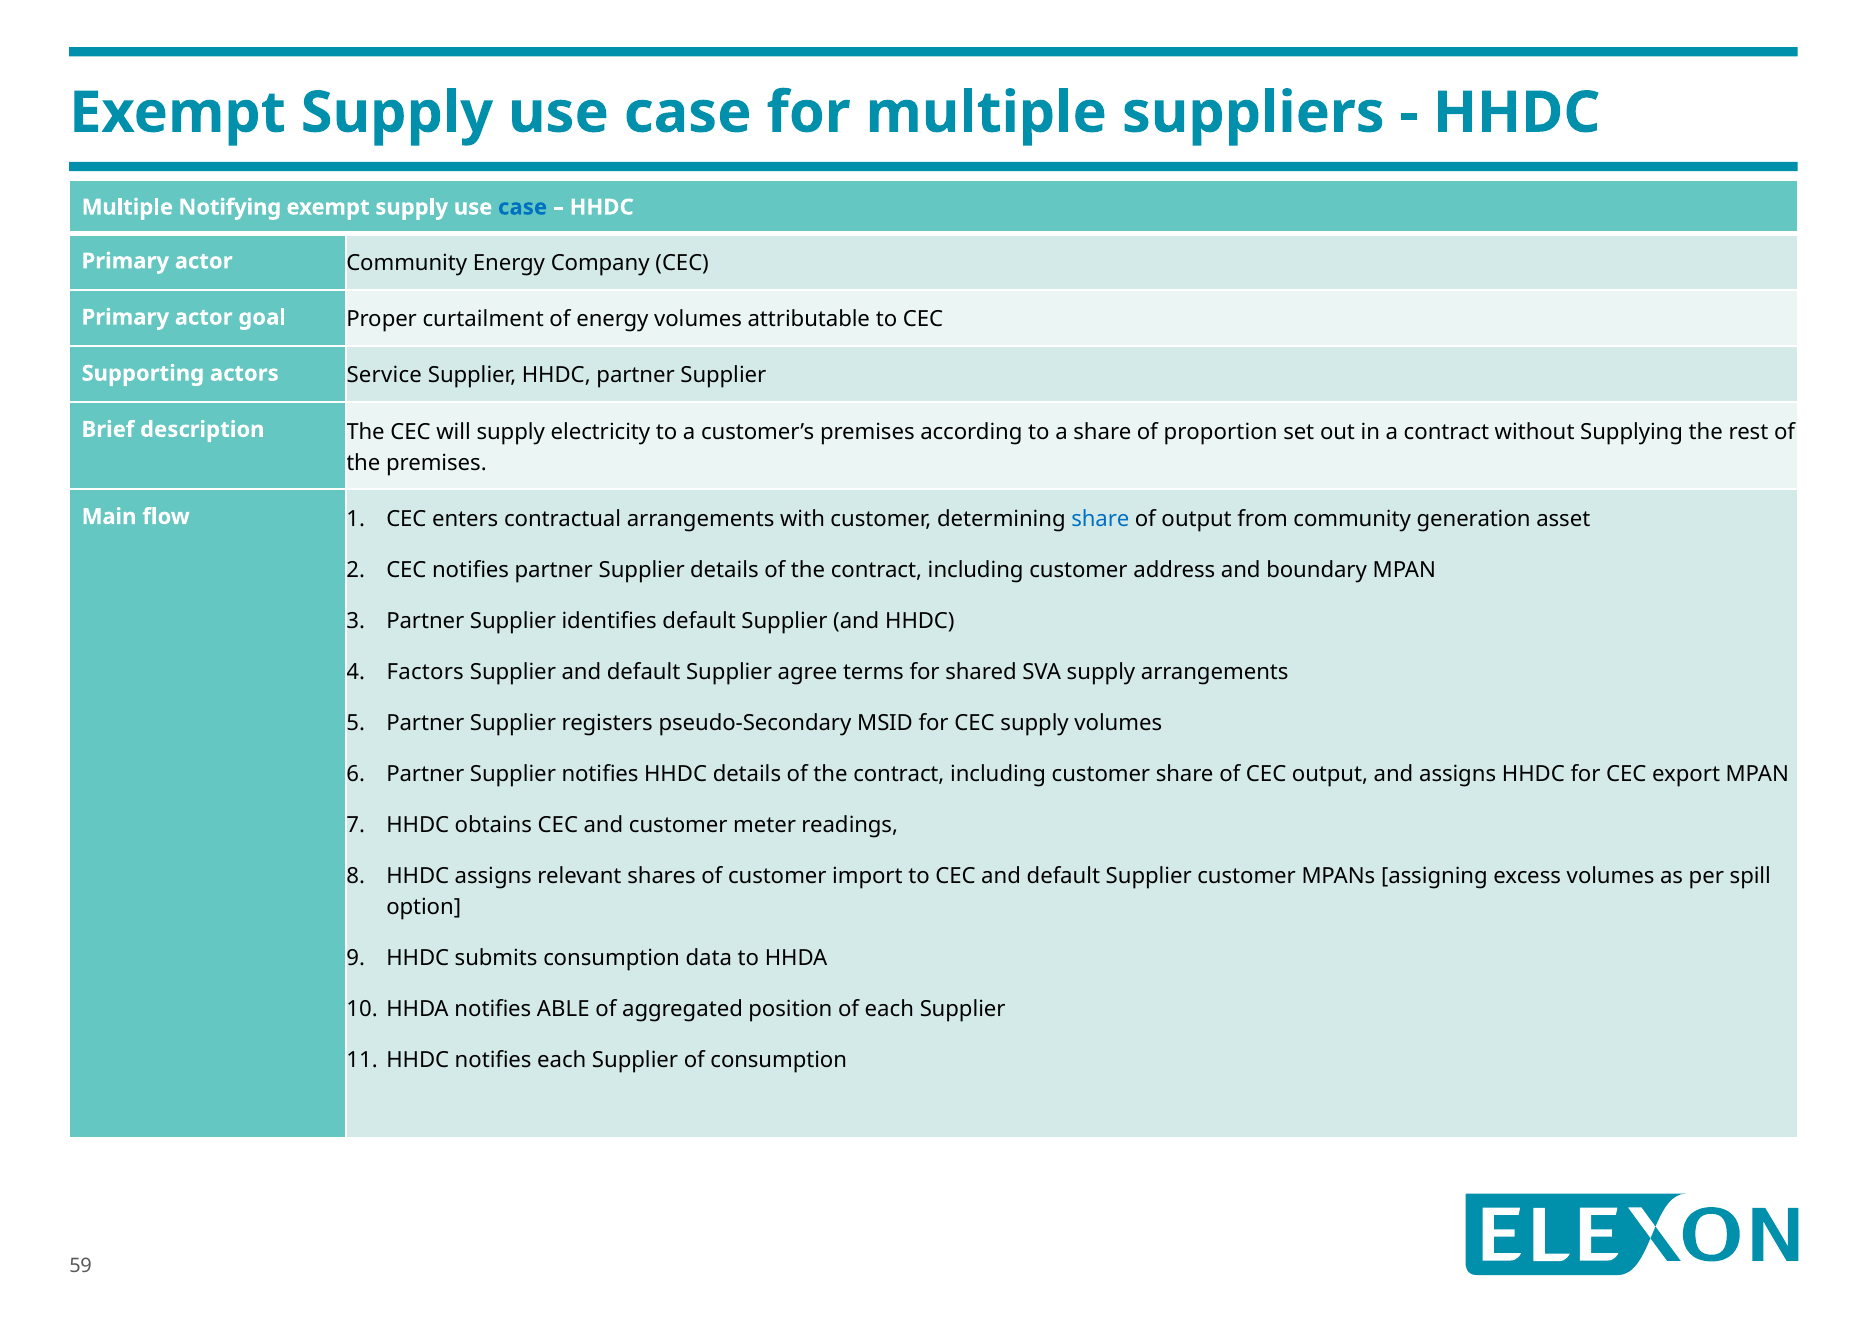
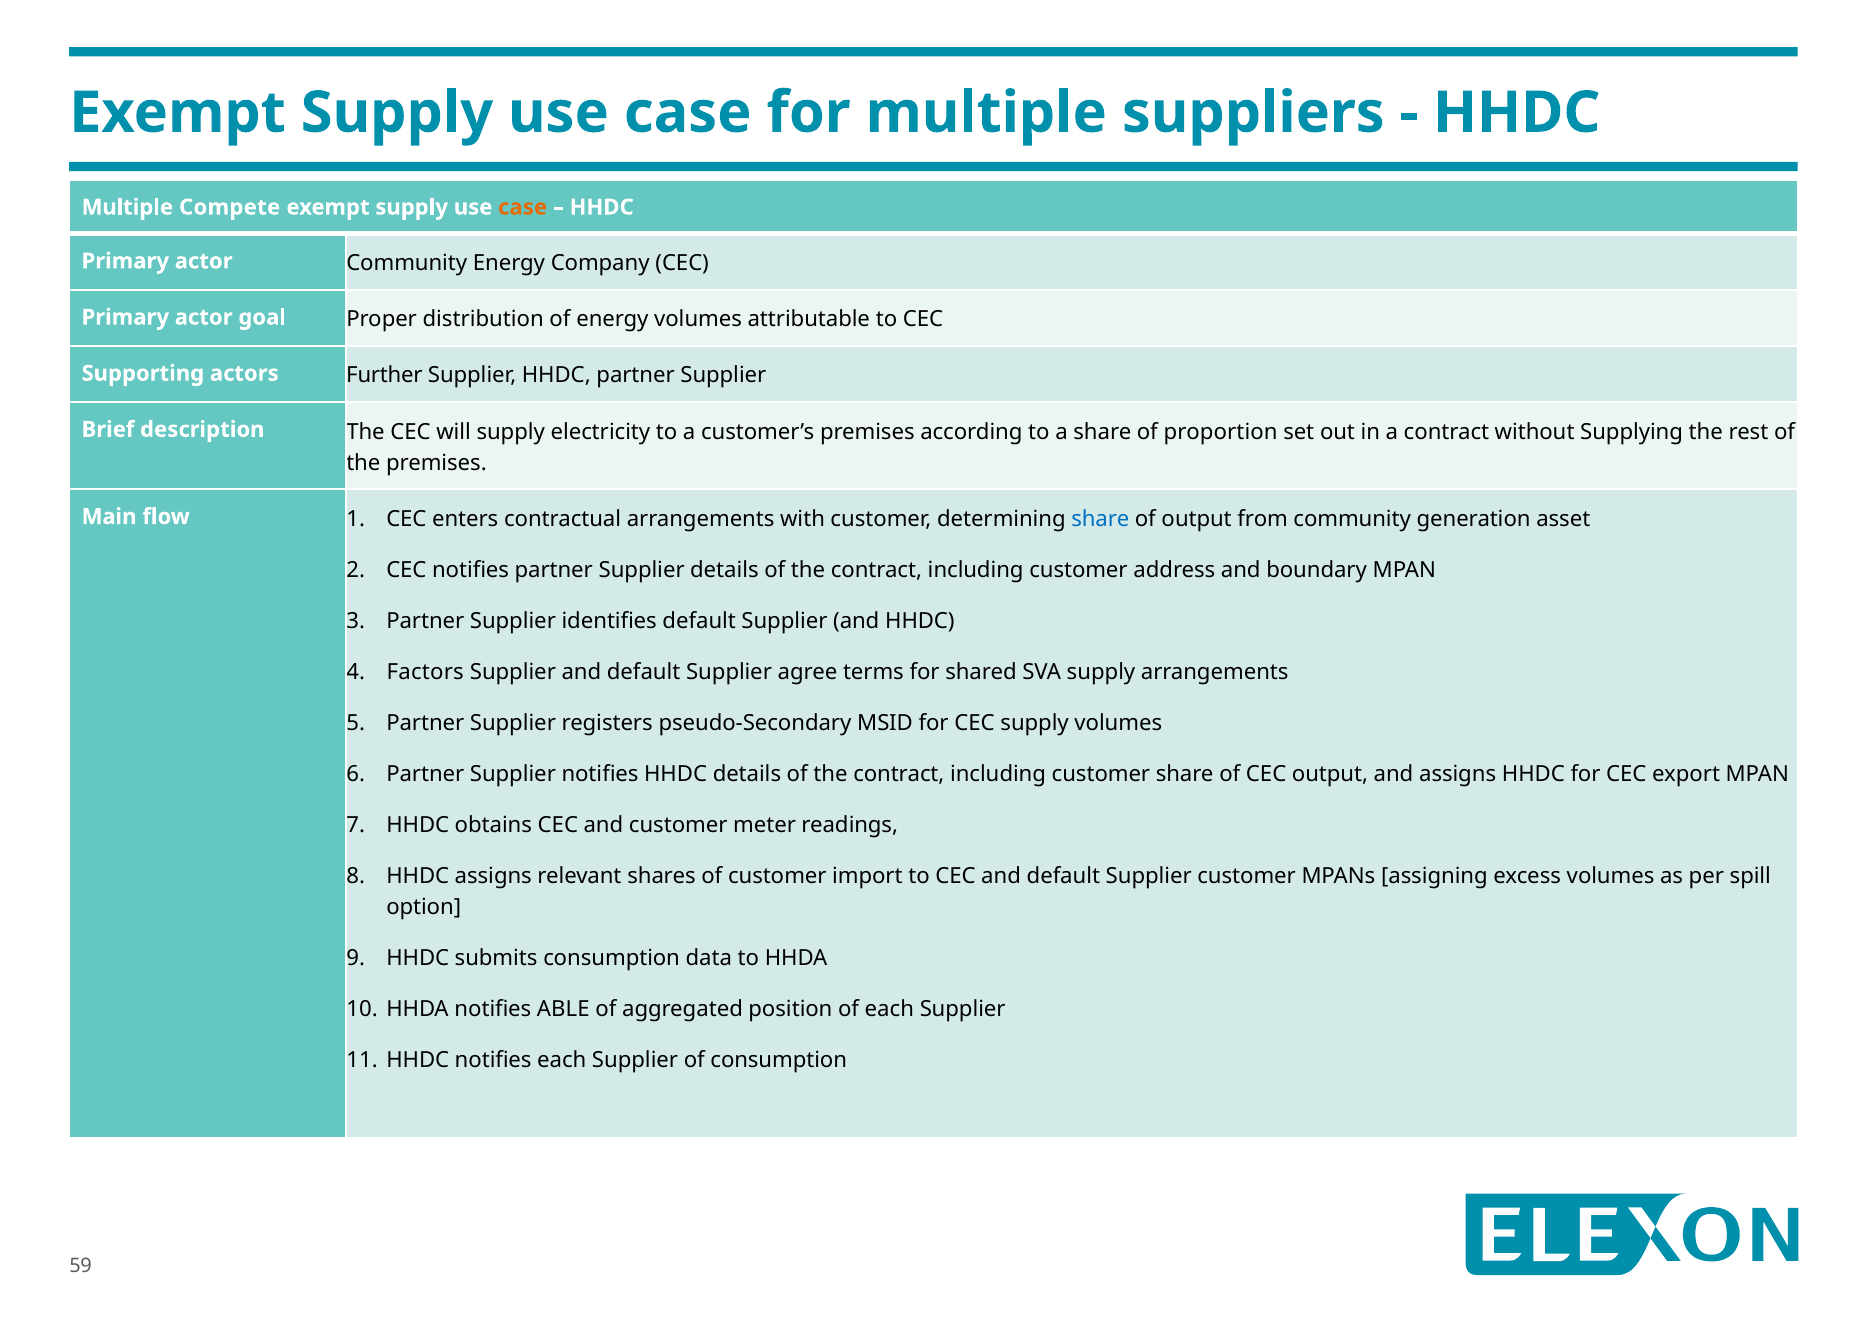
Notifying: Notifying -> Compete (230, 207)
case colour: blue -> orange (523, 207)
curtailment: curtailment -> distribution (483, 320)
Service: Service -> Further (384, 376)
